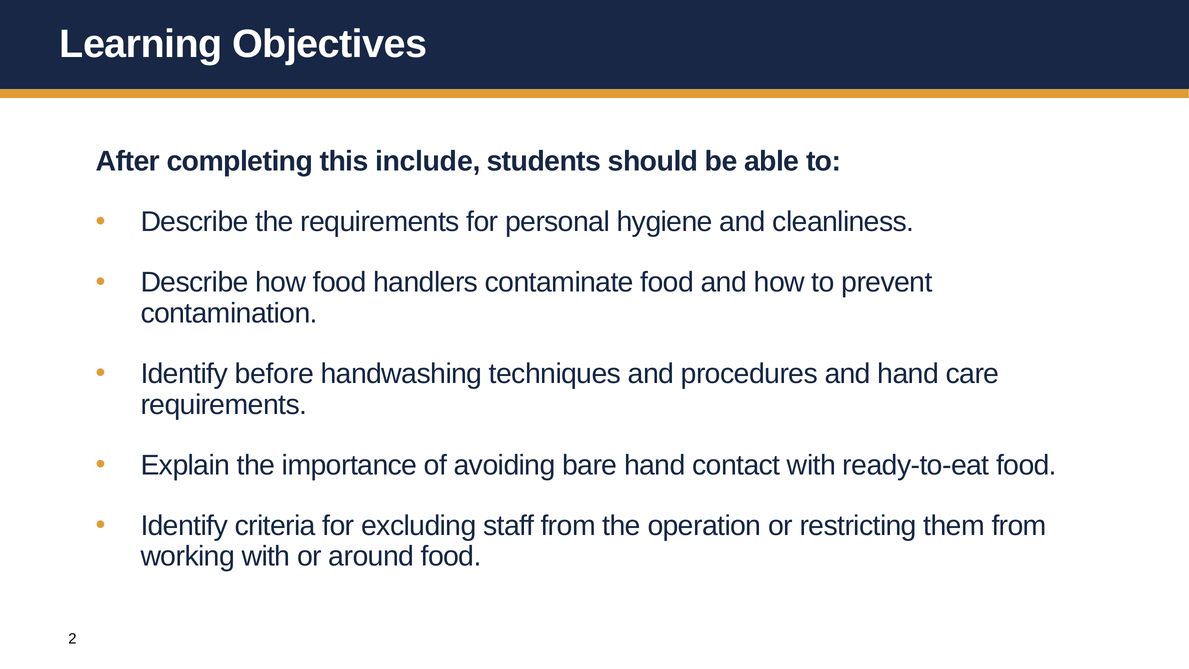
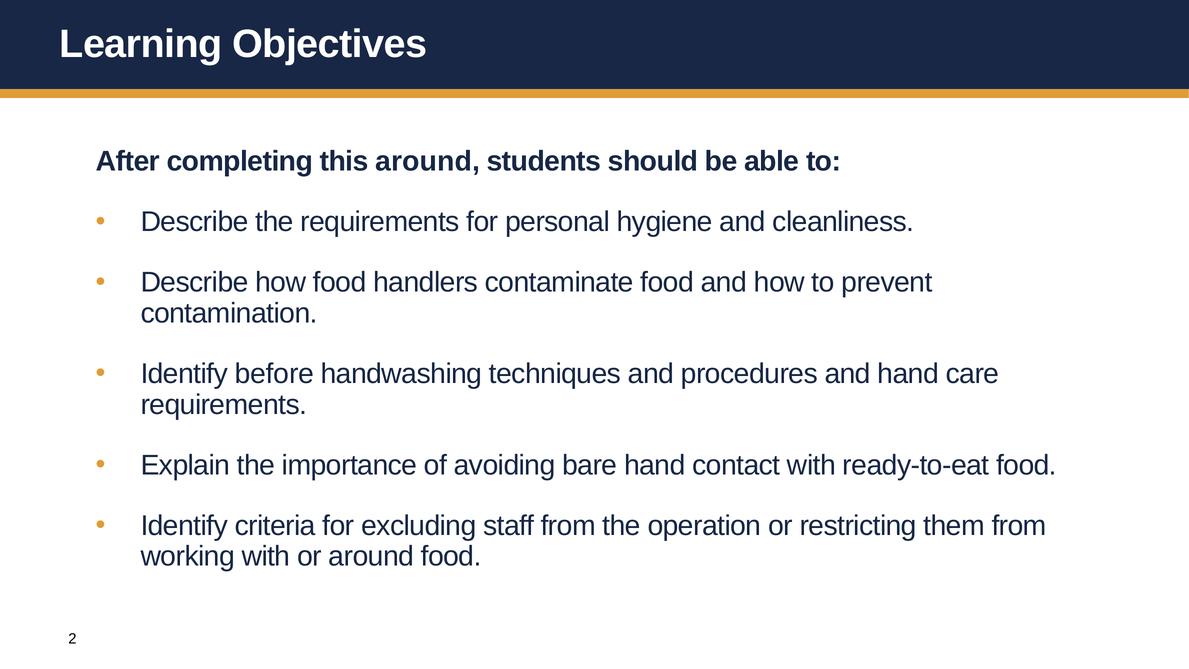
this include: include -> around (428, 162)
